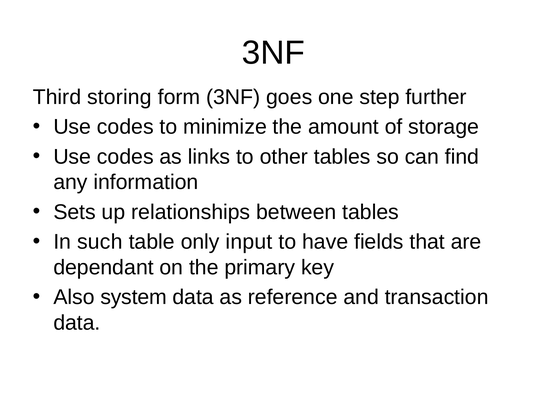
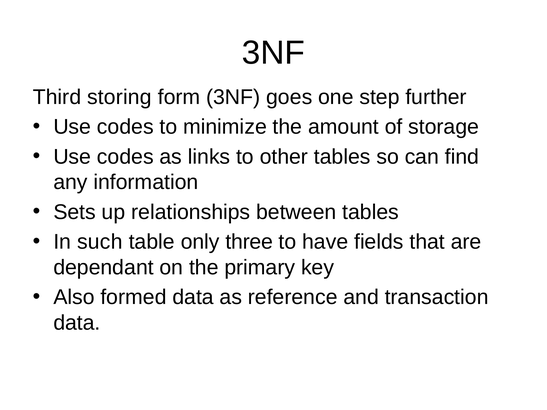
input: input -> three (249, 242)
system: system -> formed (134, 297)
